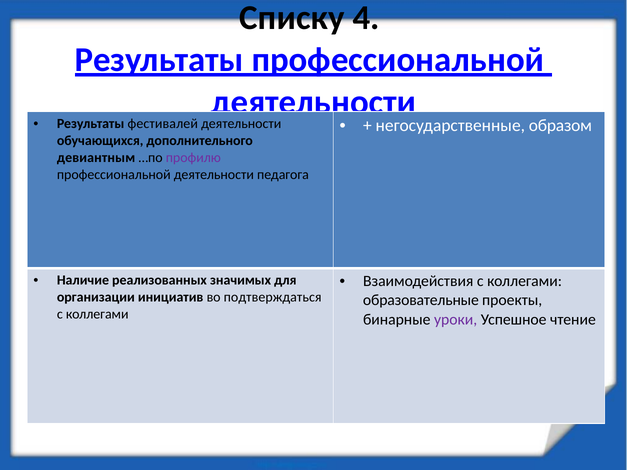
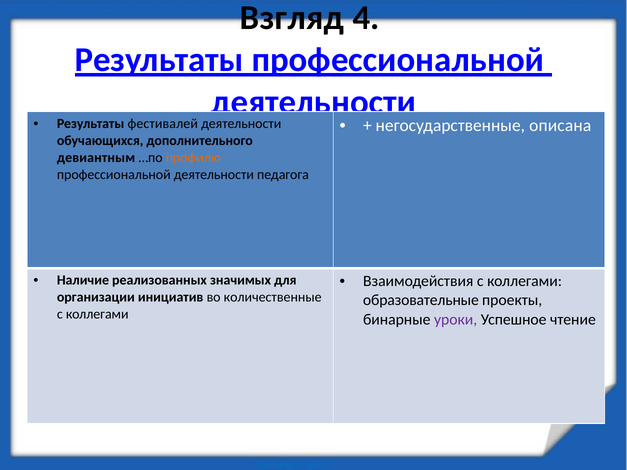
Списку: Списку -> Взгляд (292, 18)
образом: образом -> описана (560, 126)
профилю colour: purple -> orange (193, 158)
подтверждаться: подтверждаться -> количественные (273, 297)
